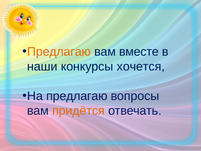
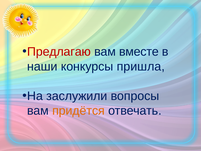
Предлагаю colour: orange -> red (59, 52)
хочется: хочется -> пришла (141, 66)
На предлагаю: предлагаю -> заслужили (77, 96)
